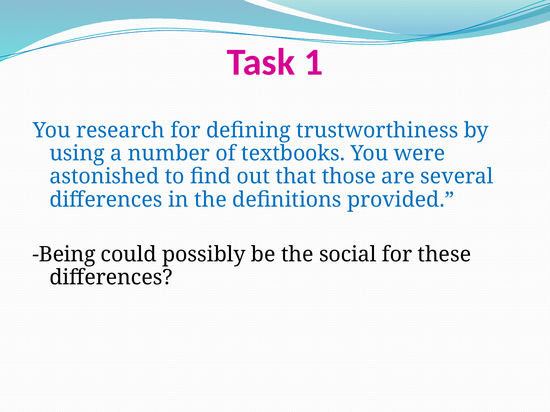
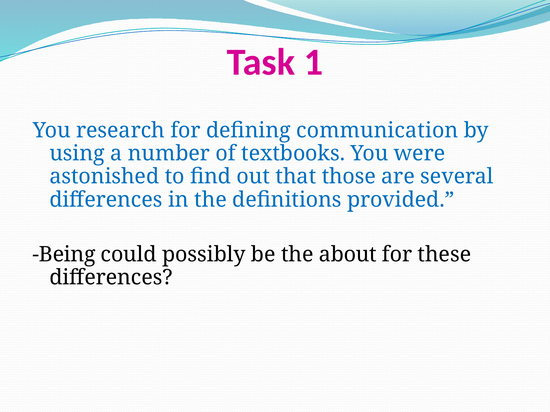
trustworthiness: trustworthiness -> communication (377, 131)
social: social -> about (348, 255)
